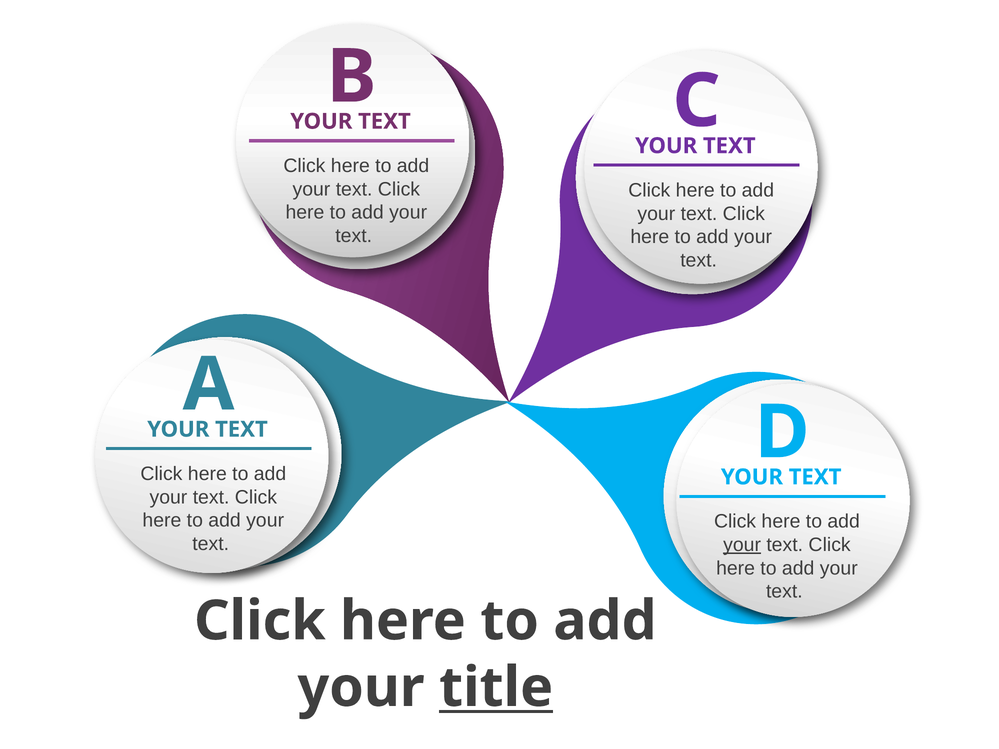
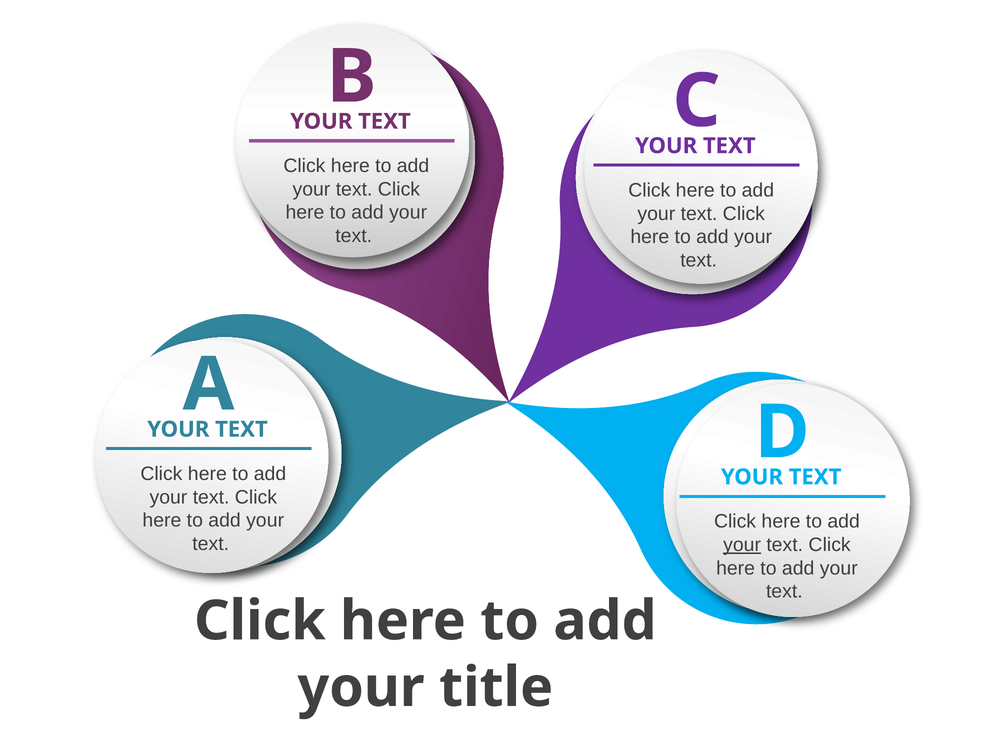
title underline: present -> none (496, 688)
